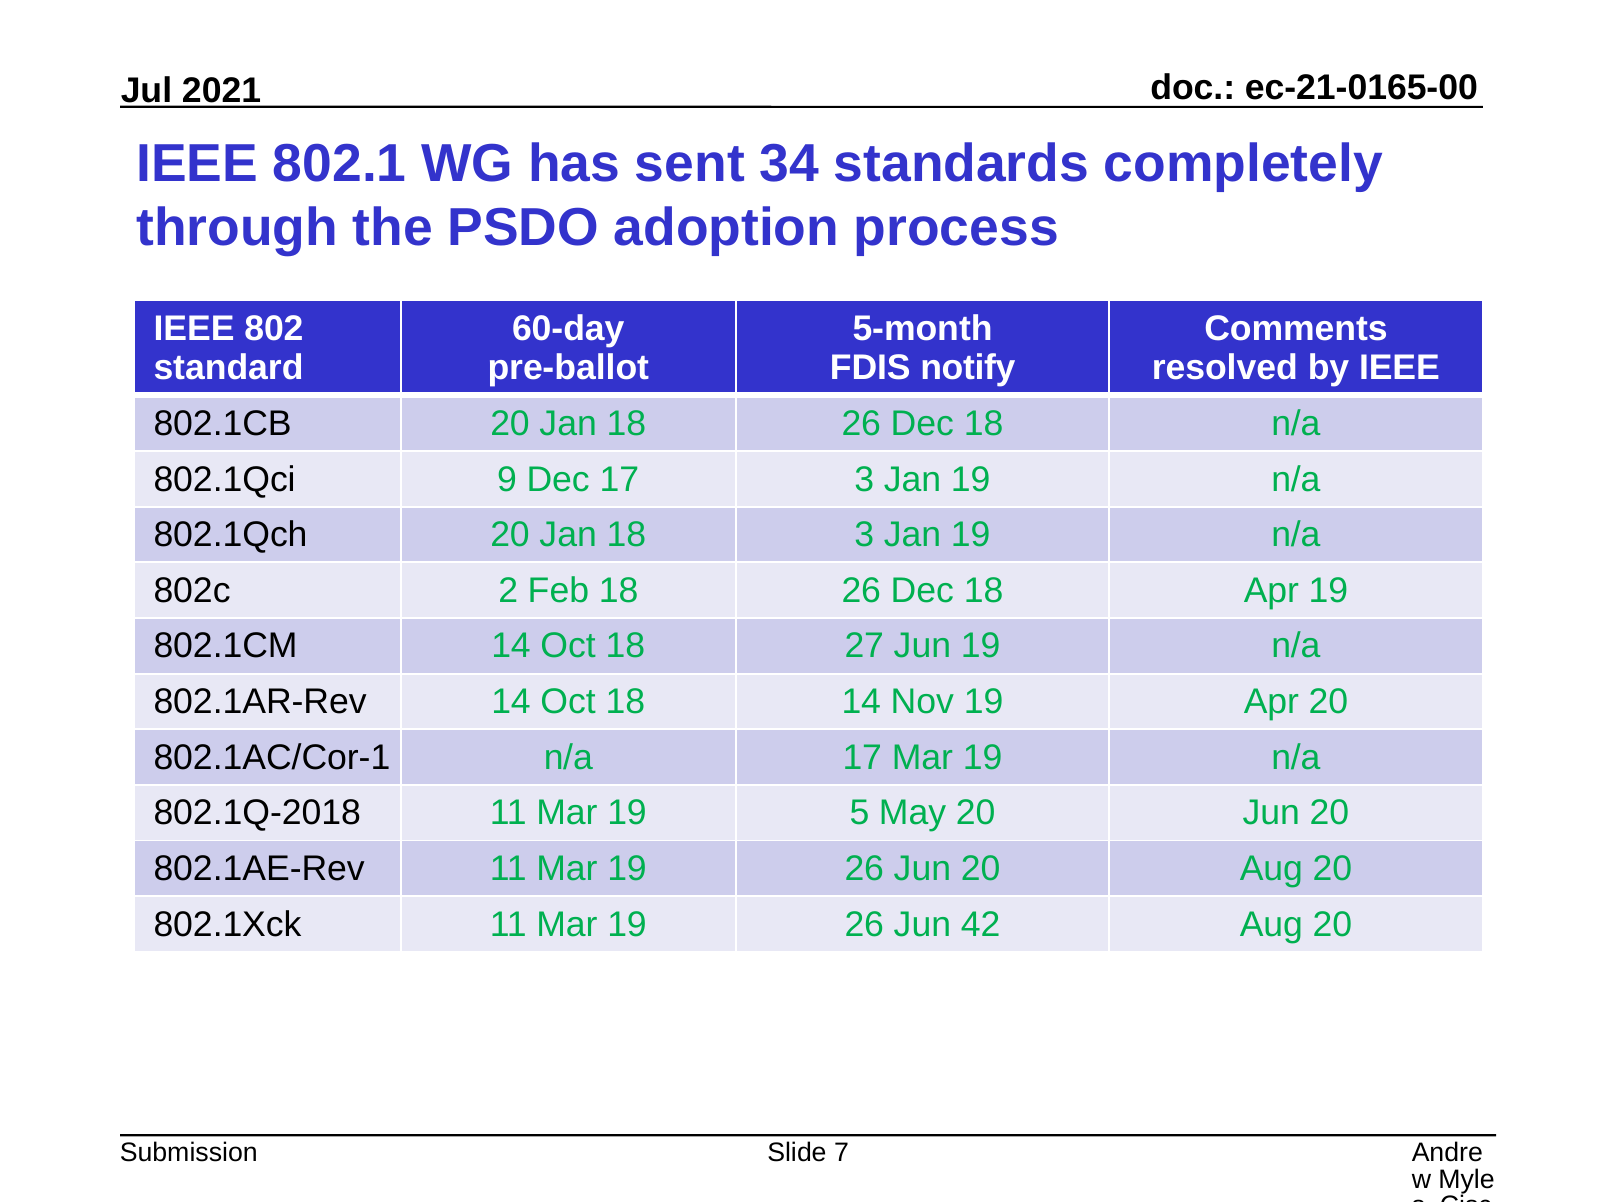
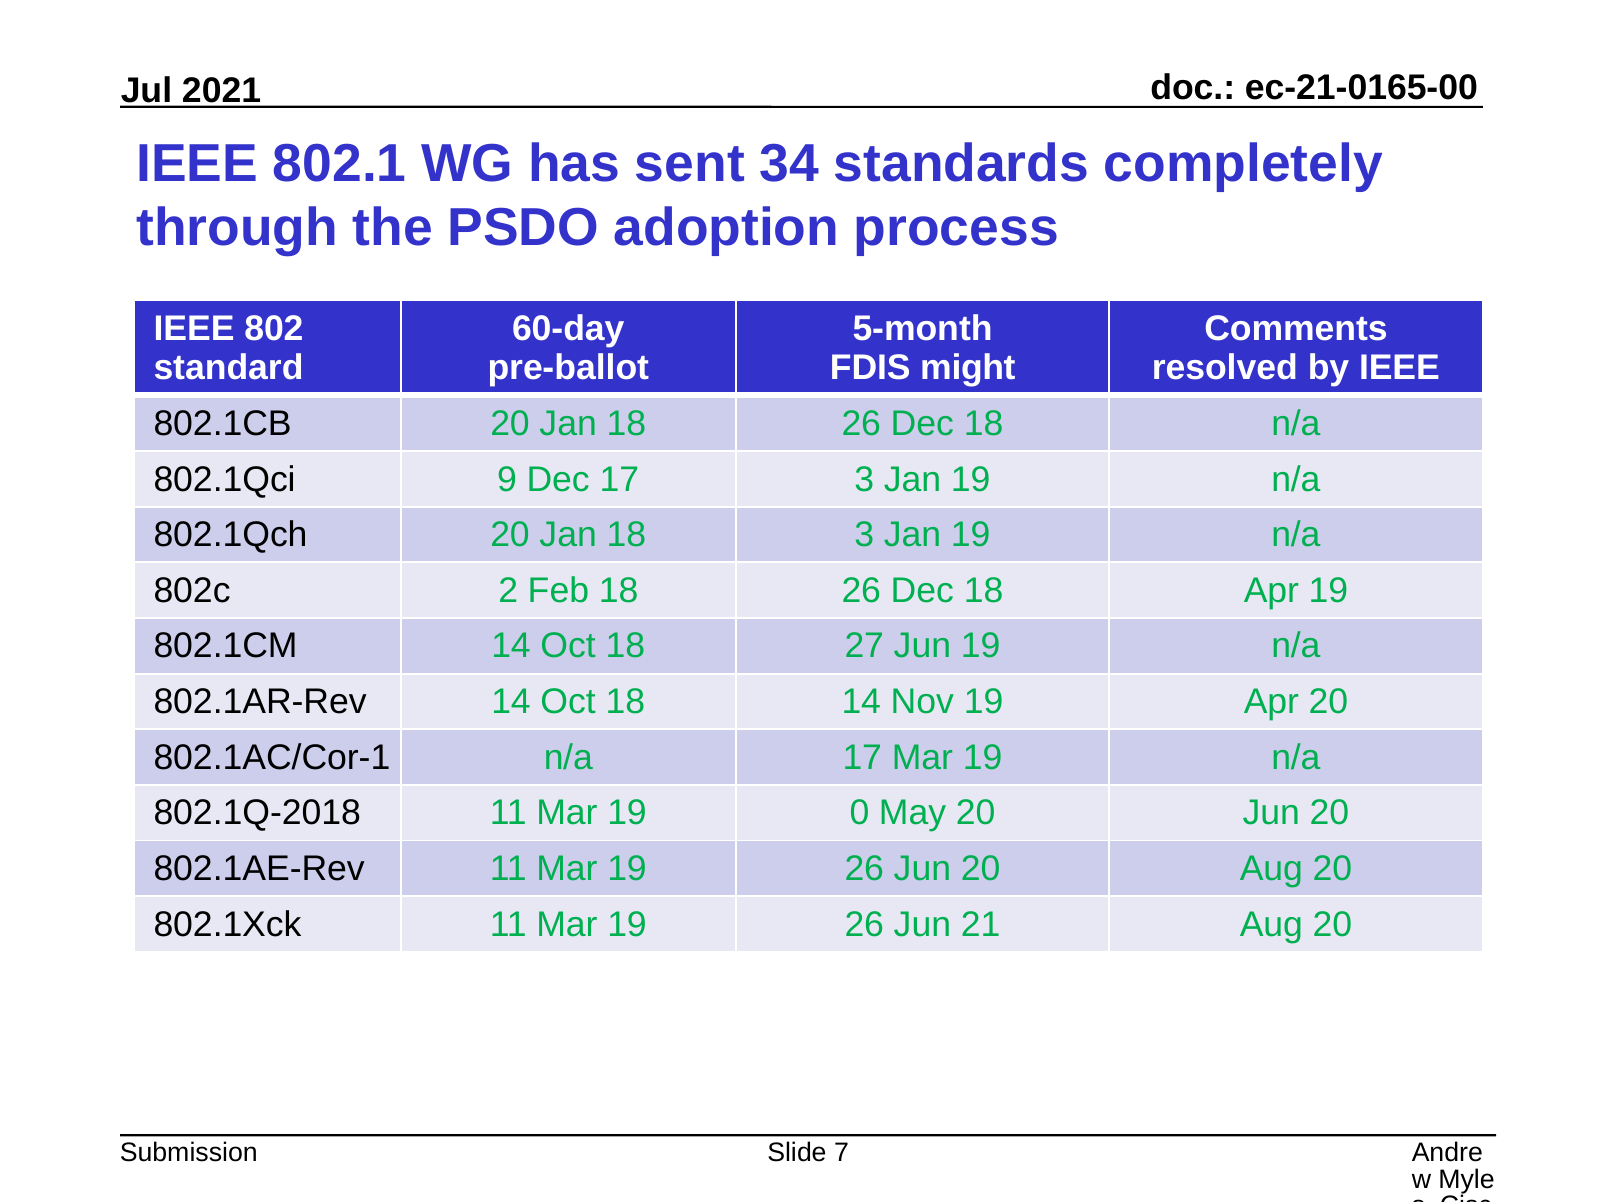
notify: notify -> might (968, 368)
5: 5 -> 0 (859, 813)
42: 42 -> 21 (981, 925)
